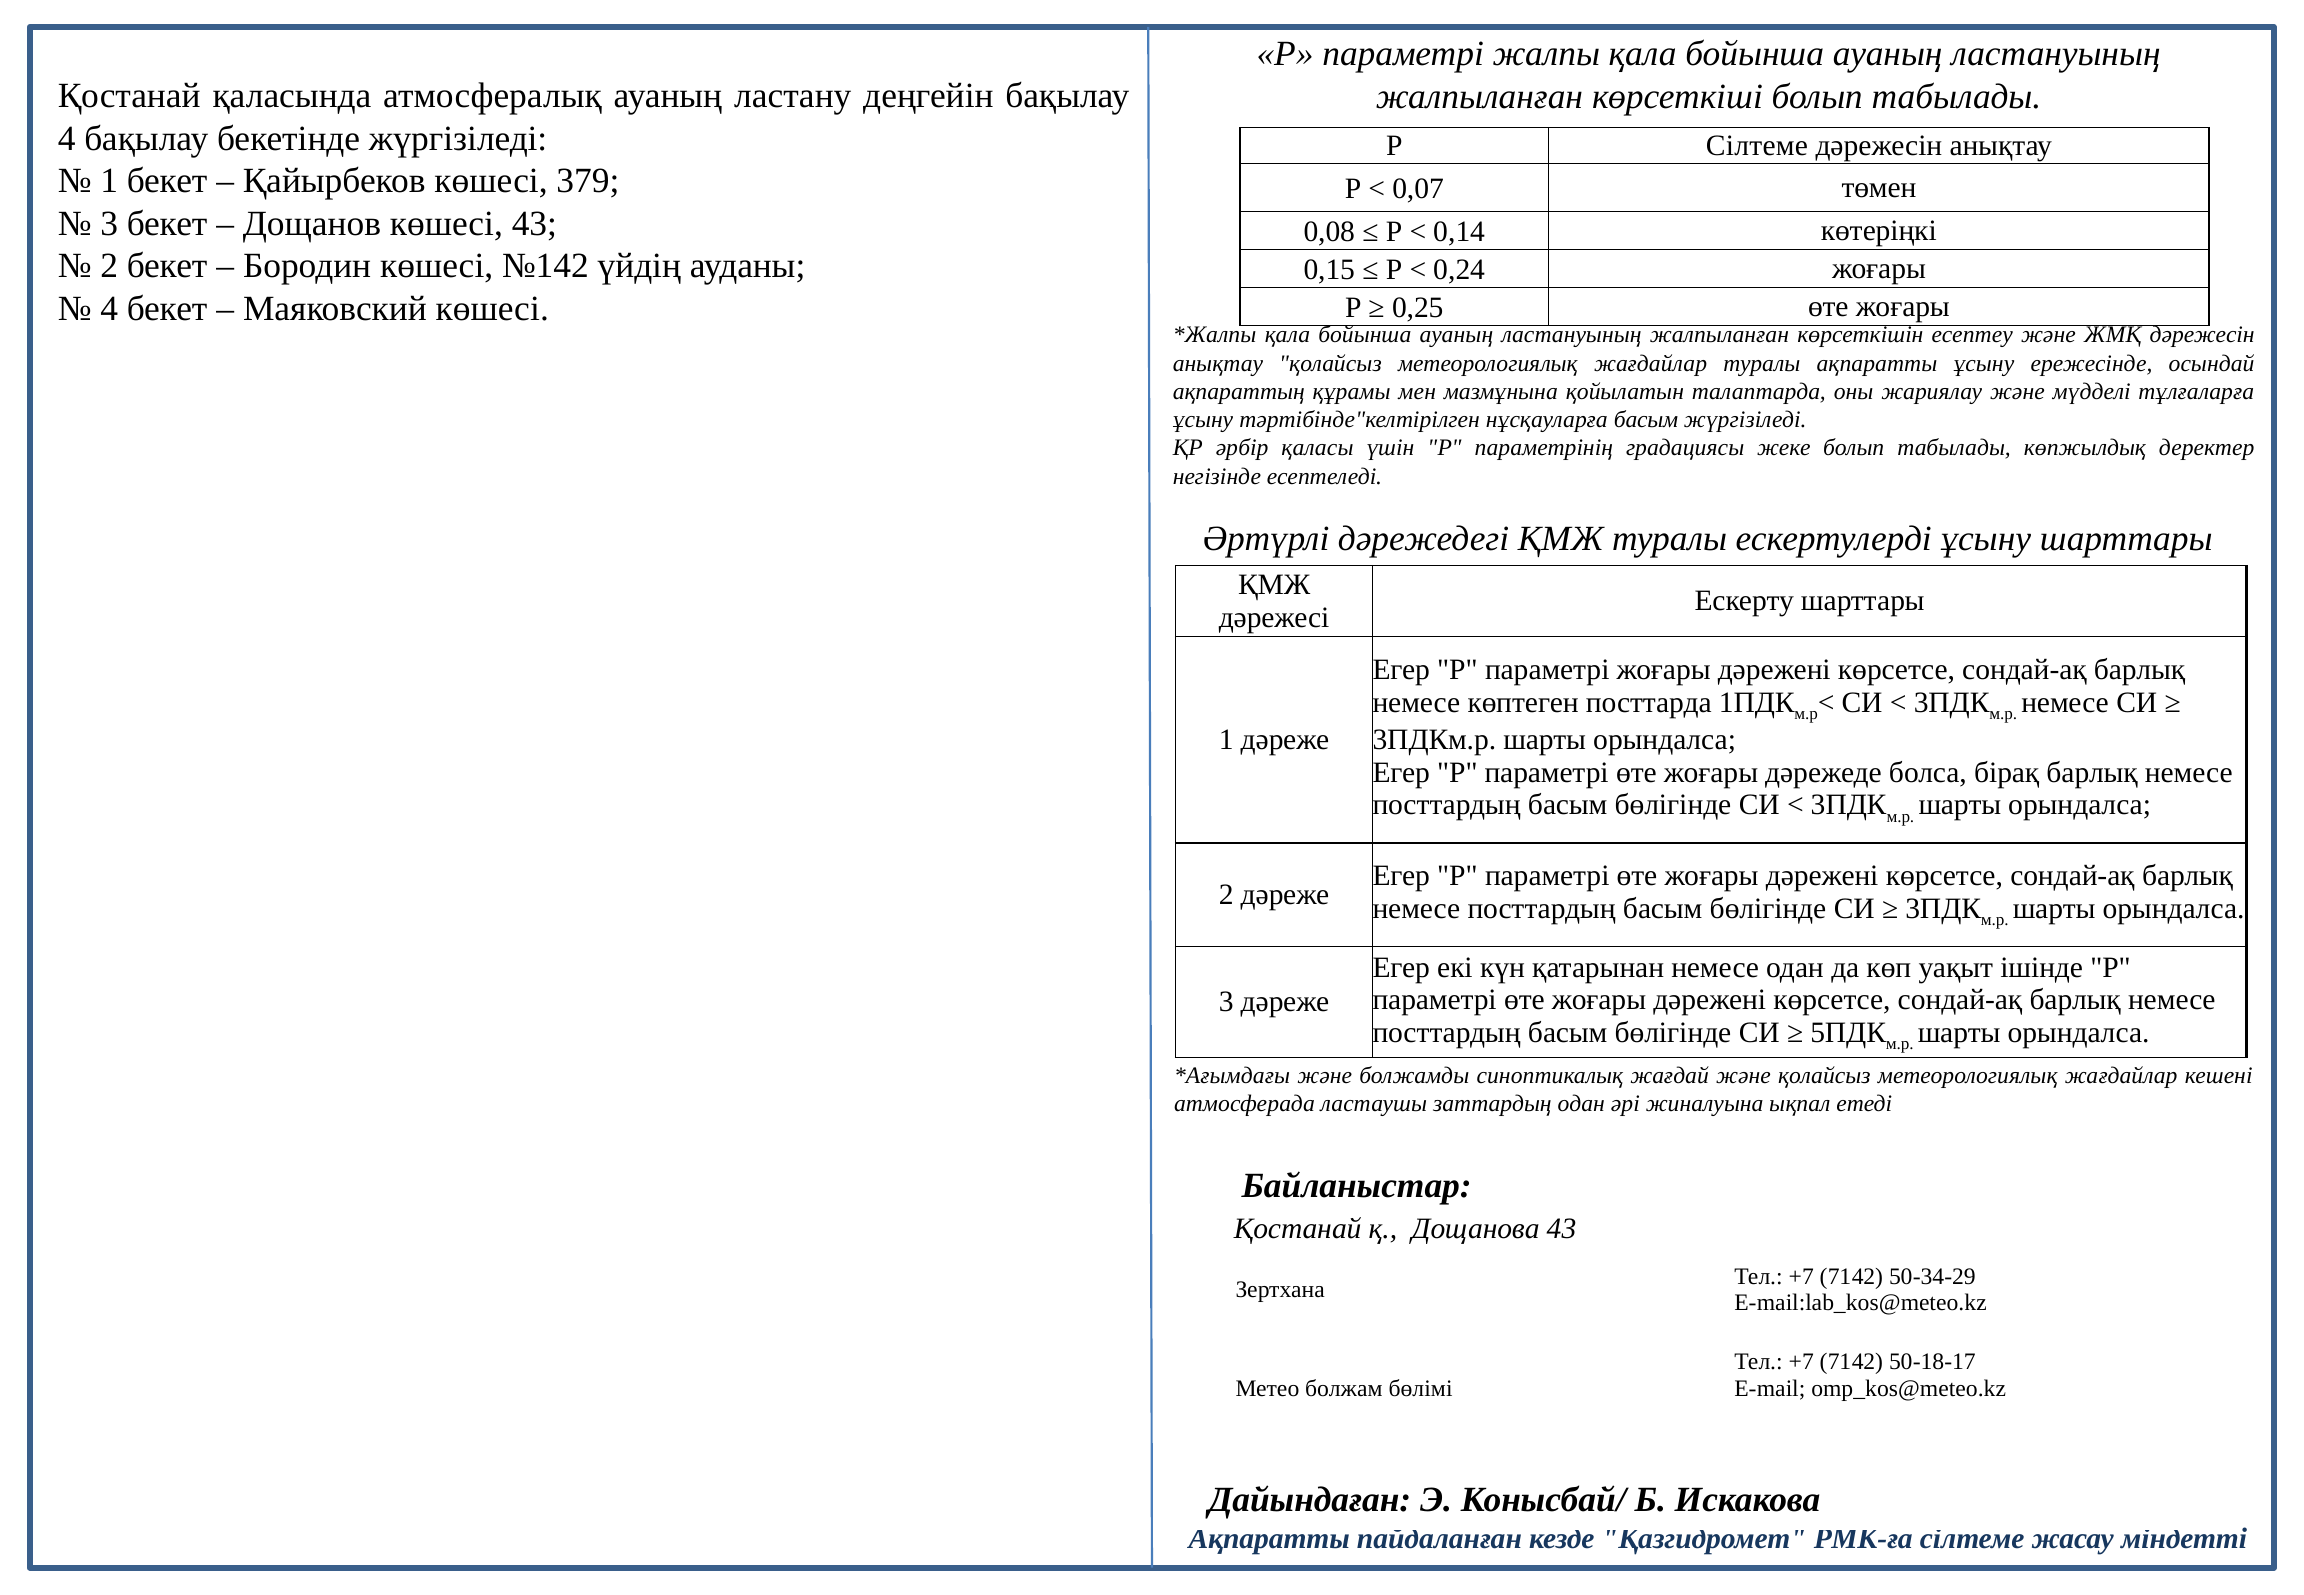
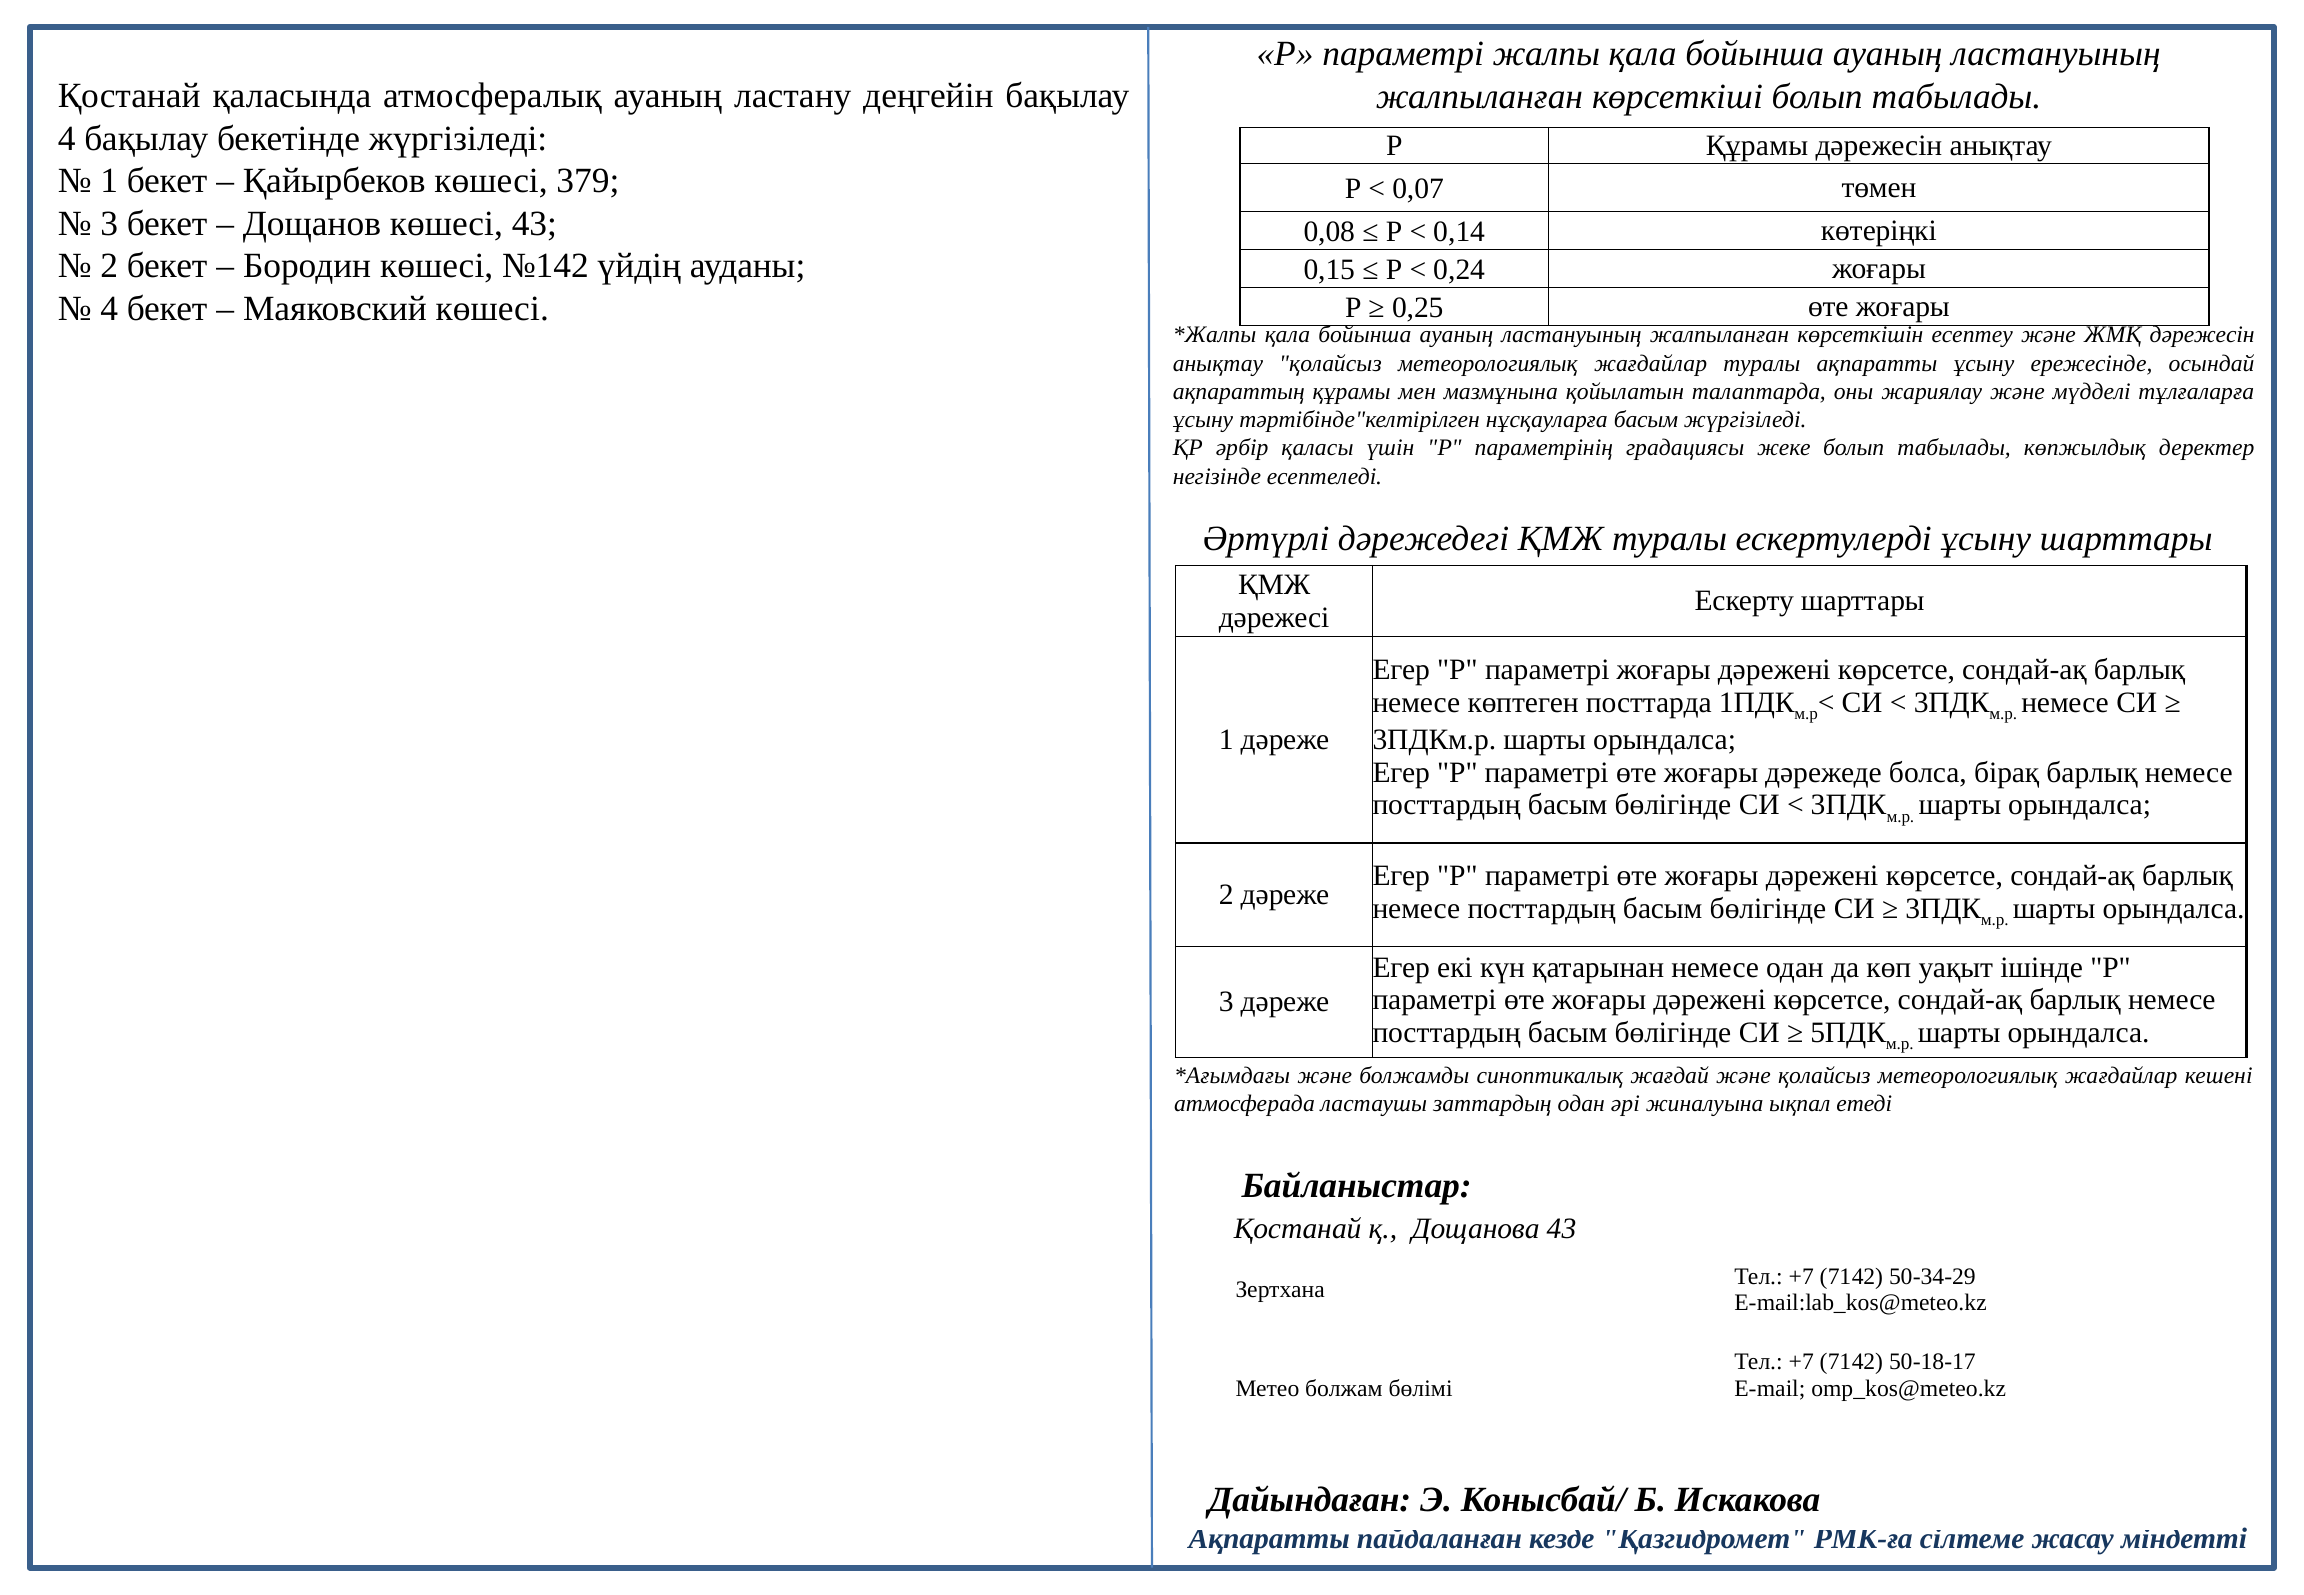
Р Сілтеме: Сілтеме -> Құрамы (1757, 146)
